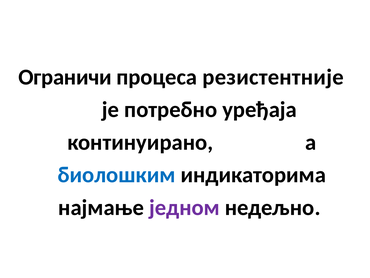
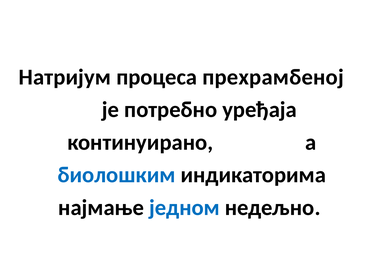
Ограничи: Ограничи -> Натријум (65, 77)
резистентније: резистентније -> прехрамбеној (273, 77)
једном colour: purple -> blue (184, 207)
